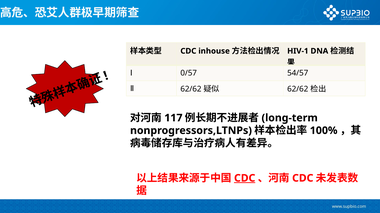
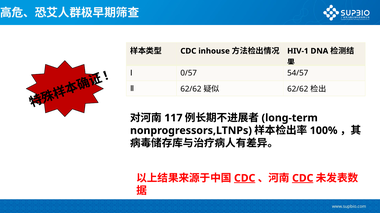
CDC underline: none -> present (303, 179)
